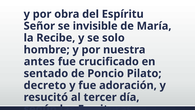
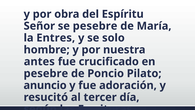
se invisible: invisible -> pesebre (95, 26)
Recibe: Recibe -> Entres (56, 38)
sentado: sentado -> pesebre (46, 73)
decreto: decreto -> anuncio (45, 85)
